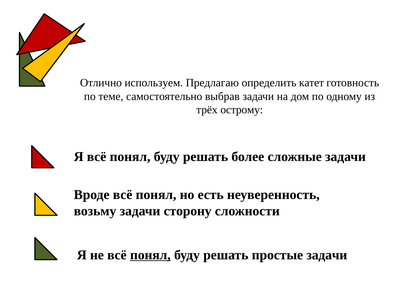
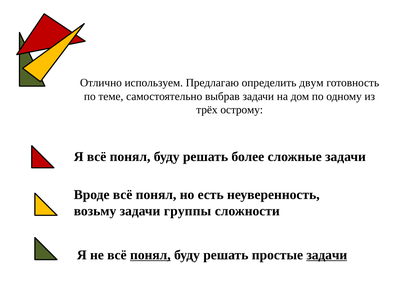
катет: катет -> двум (311, 83)
сторону: сторону -> группы (188, 211)
задачи underline: none -> present (327, 255)
